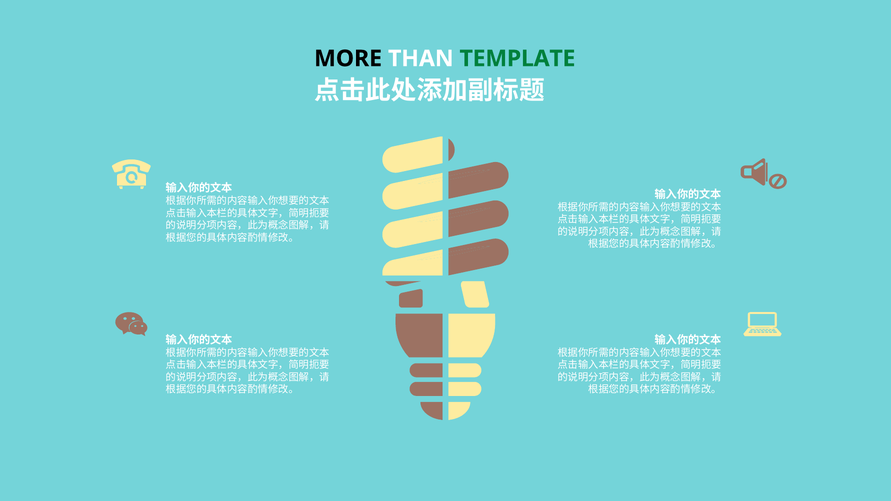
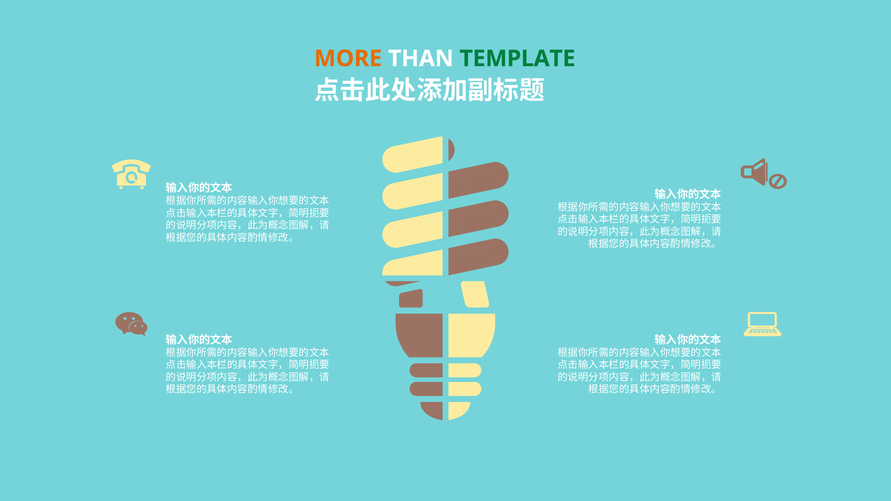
MORE colour: black -> orange (348, 59)
